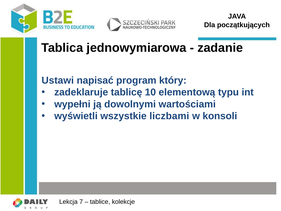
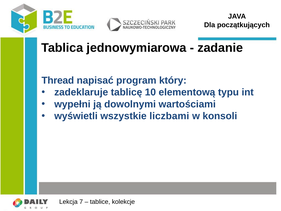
Ustawi: Ustawi -> Thread (58, 80)
